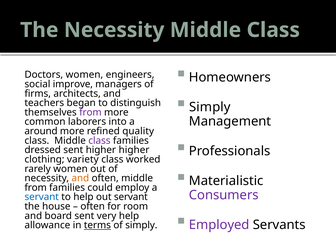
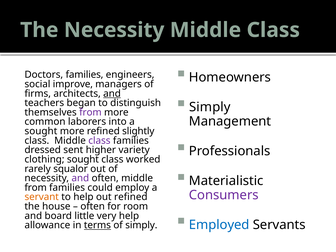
Doctors women: women -> families (85, 75)
and underline: none -> present (112, 94)
around: around -> sought (41, 131)
quality: quality -> slightly (138, 131)
higher higher: higher -> variety (134, 150)
clothing variety: variety -> sought (83, 159)
rarely women: women -> squalor (71, 169)
and colour: orange -> purple (80, 178)
servant colour: blue -> orange (42, 197)
out servant: servant -> refined (131, 197)
board sent: sent -> little (84, 216)
Employed colour: purple -> blue (219, 225)
